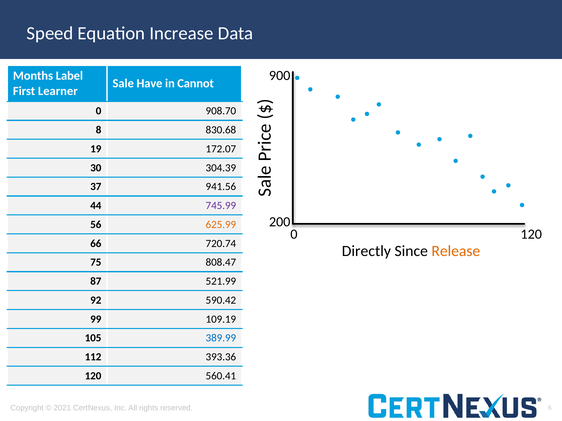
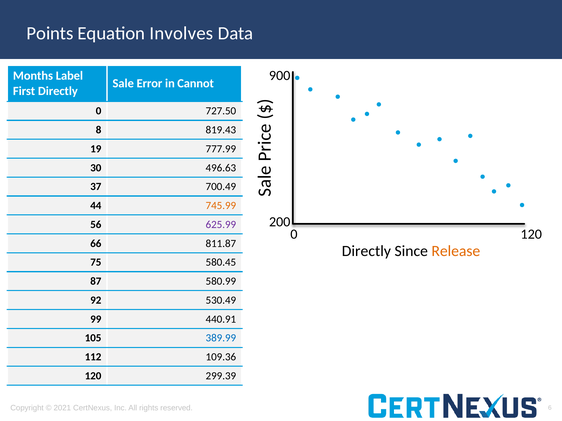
Speed: Speed -> Points (50, 33)
Increase: Increase -> Involves (181, 33)
Have: Have -> Error (149, 84)
First Learner: Learner -> Directly (58, 91)
908.70: 908.70 -> 727.50 (221, 111)
830.68: 830.68 -> 819.43 (221, 130)
172.07: 172.07 -> 777.99 (221, 149)
304.39: 304.39 -> 496.63 (221, 168)
941.56: 941.56 -> 700.49 (221, 187)
745.99 colour: purple -> orange (221, 206)
625.99 colour: orange -> purple (221, 225)
720.74: 720.74 -> 811.87 (221, 244)
808.47: 808.47 -> 580.45 (221, 263)
521.99: 521.99 -> 580.99 (221, 282)
590.42: 590.42 -> 530.49 (221, 301)
109.19: 109.19 -> 440.91 (221, 319)
393.36: 393.36 -> 109.36 (221, 357)
560.41: 560.41 -> 299.39 (221, 376)
